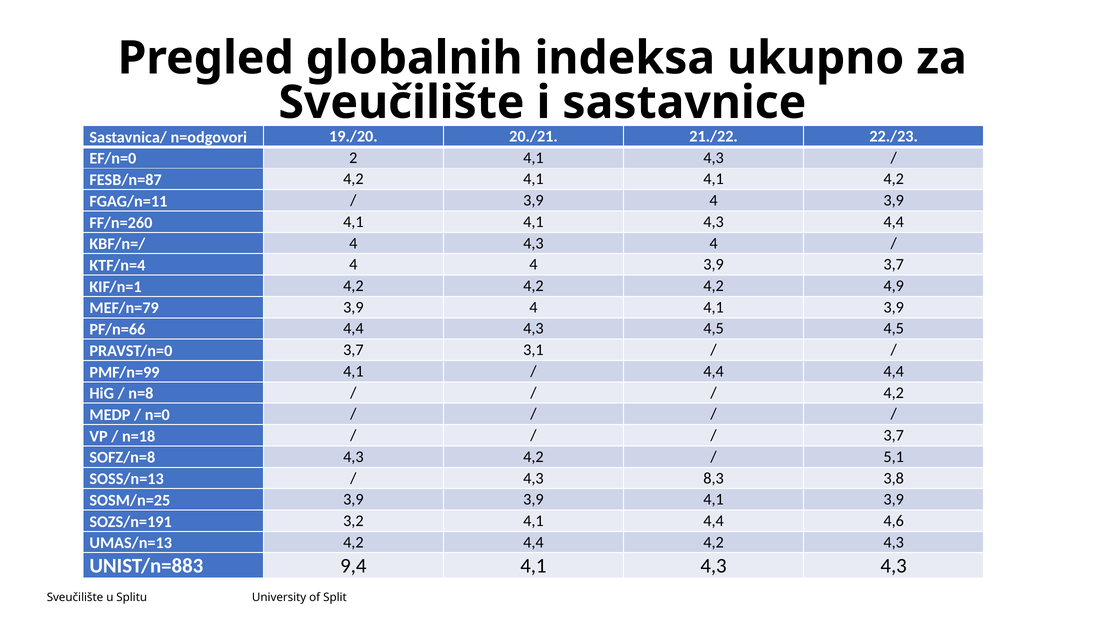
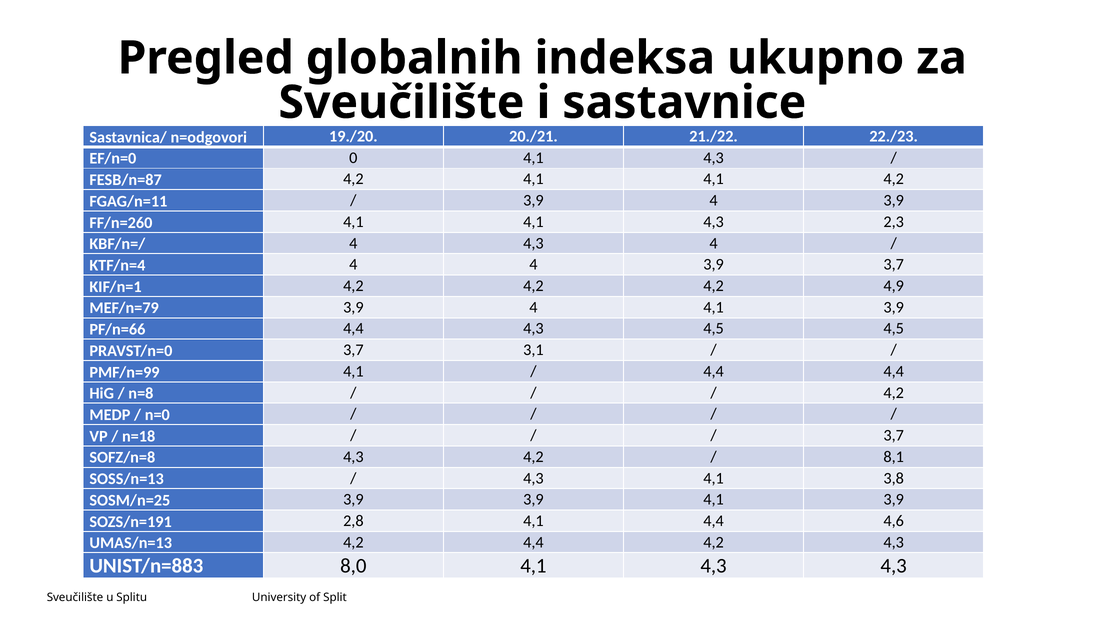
2: 2 -> 0 (353, 158)
4,3 4,4: 4,4 -> 2,3 (894, 222)
5,1: 5,1 -> 8,1 (894, 457)
4,3 8,3: 8,3 -> 4,1 (714, 478)
3,2: 3,2 -> 2,8 (353, 521)
9,4: 9,4 -> 8,0 (353, 566)
